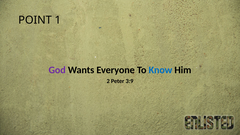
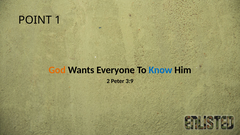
God colour: purple -> orange (57, 70)
